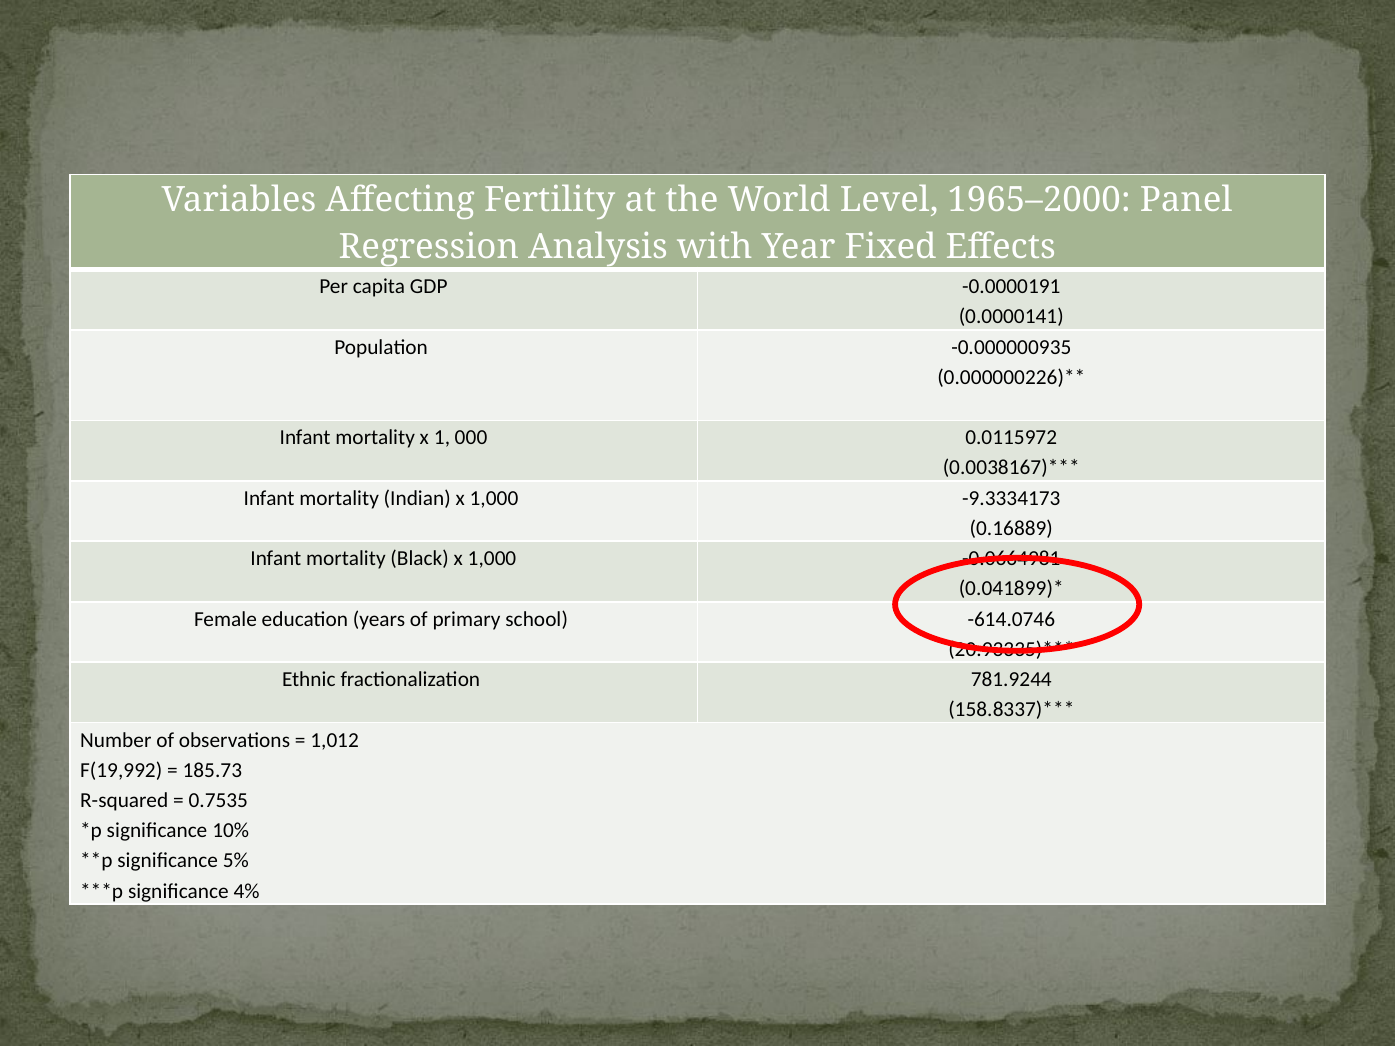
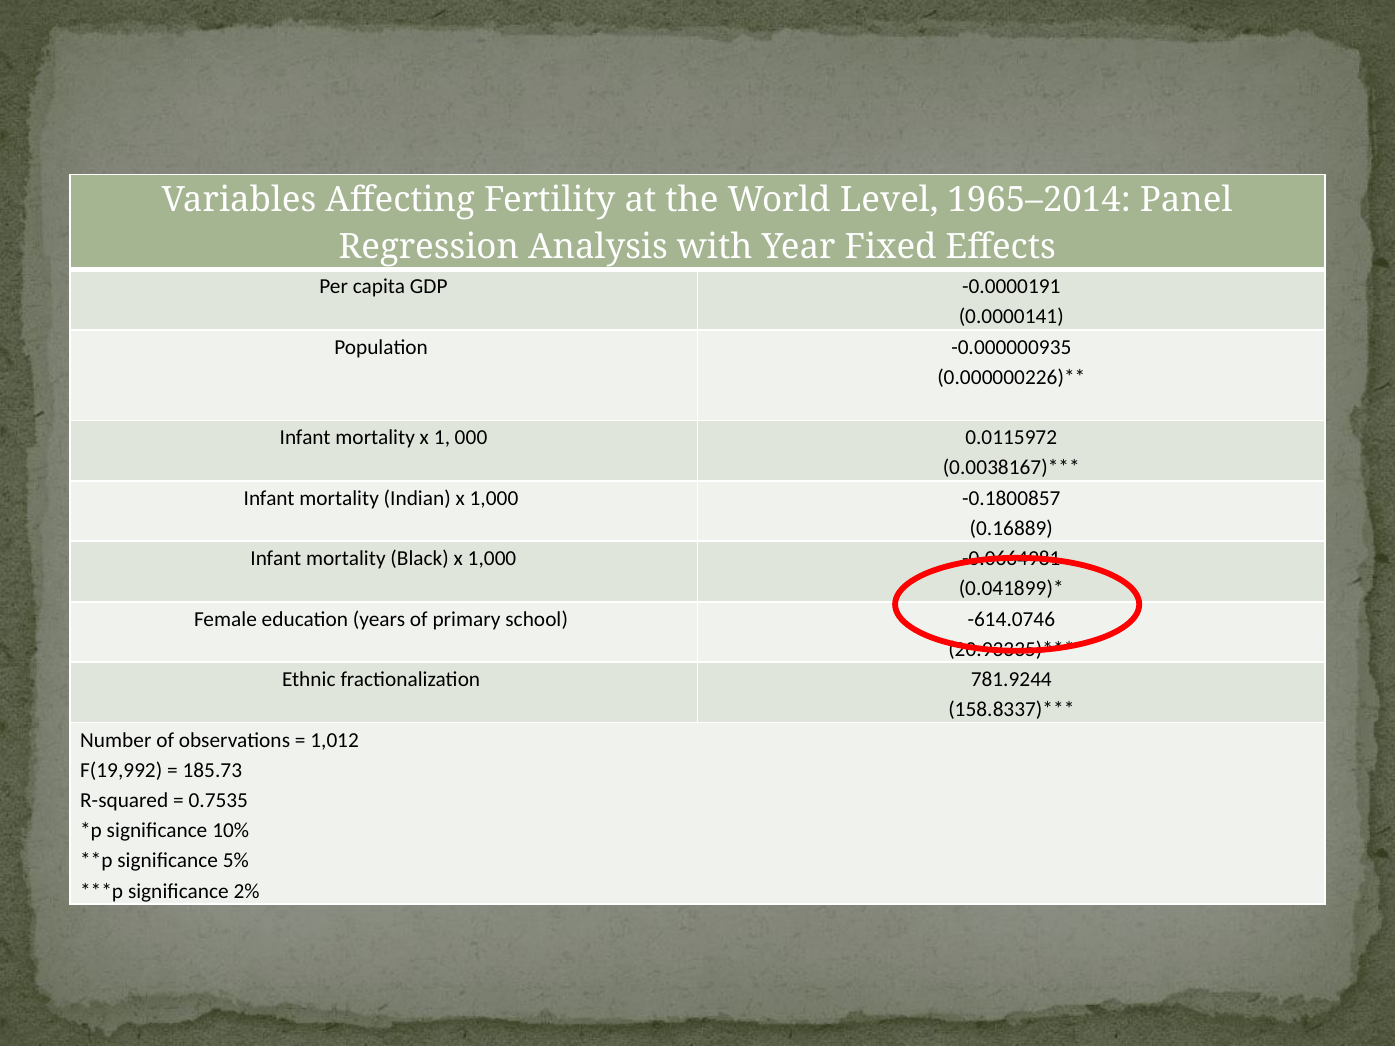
1965–2000: 1965–2000 -> 1965–2014 (1039, 200)
-9.3334173: -9.3334173 -> -0.1800857 (1011, 498)
4%: 4% -> 2% (247, 891)
